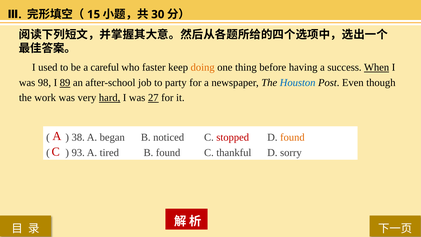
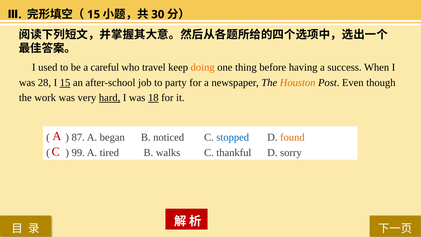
faster: faster -> travel (154, 67)
When underline: present -> none (377, 67)
98: 98 -> 28 (44, 83)
I 89: 89 -> 15 (65, 83)
Houston colour: blue -> orange (298, 83)
27: 27 -> 18 (153, 98)
38: 38 -> 87 (78, 137)
stopped colour: red -> blue (233, 137)
93: 93 -> 99 (78, 152)
B found: found -> walks (168, 152)
